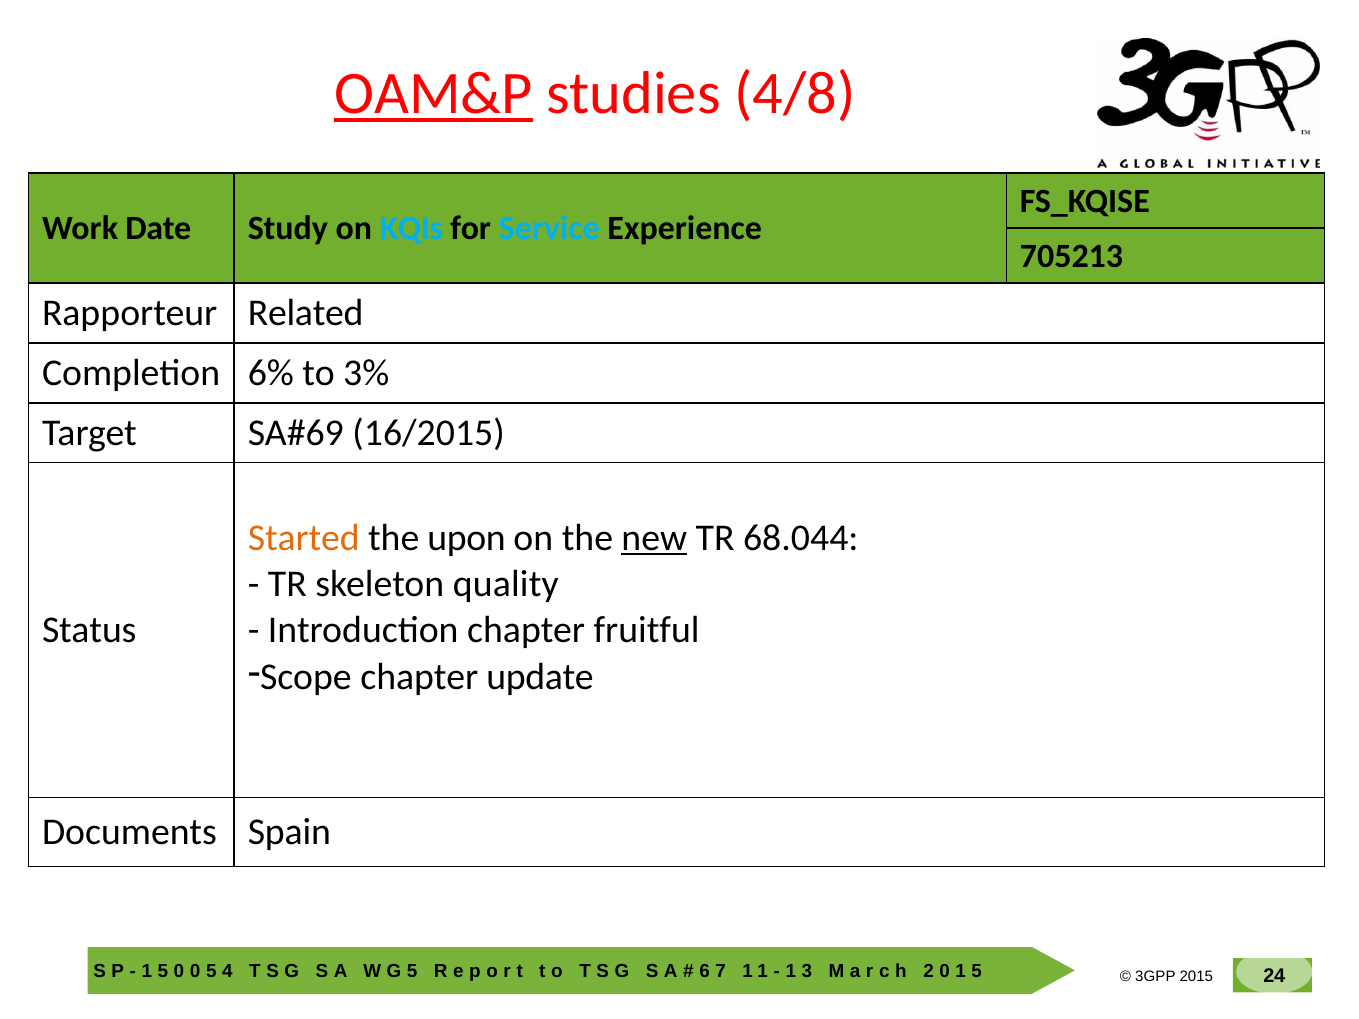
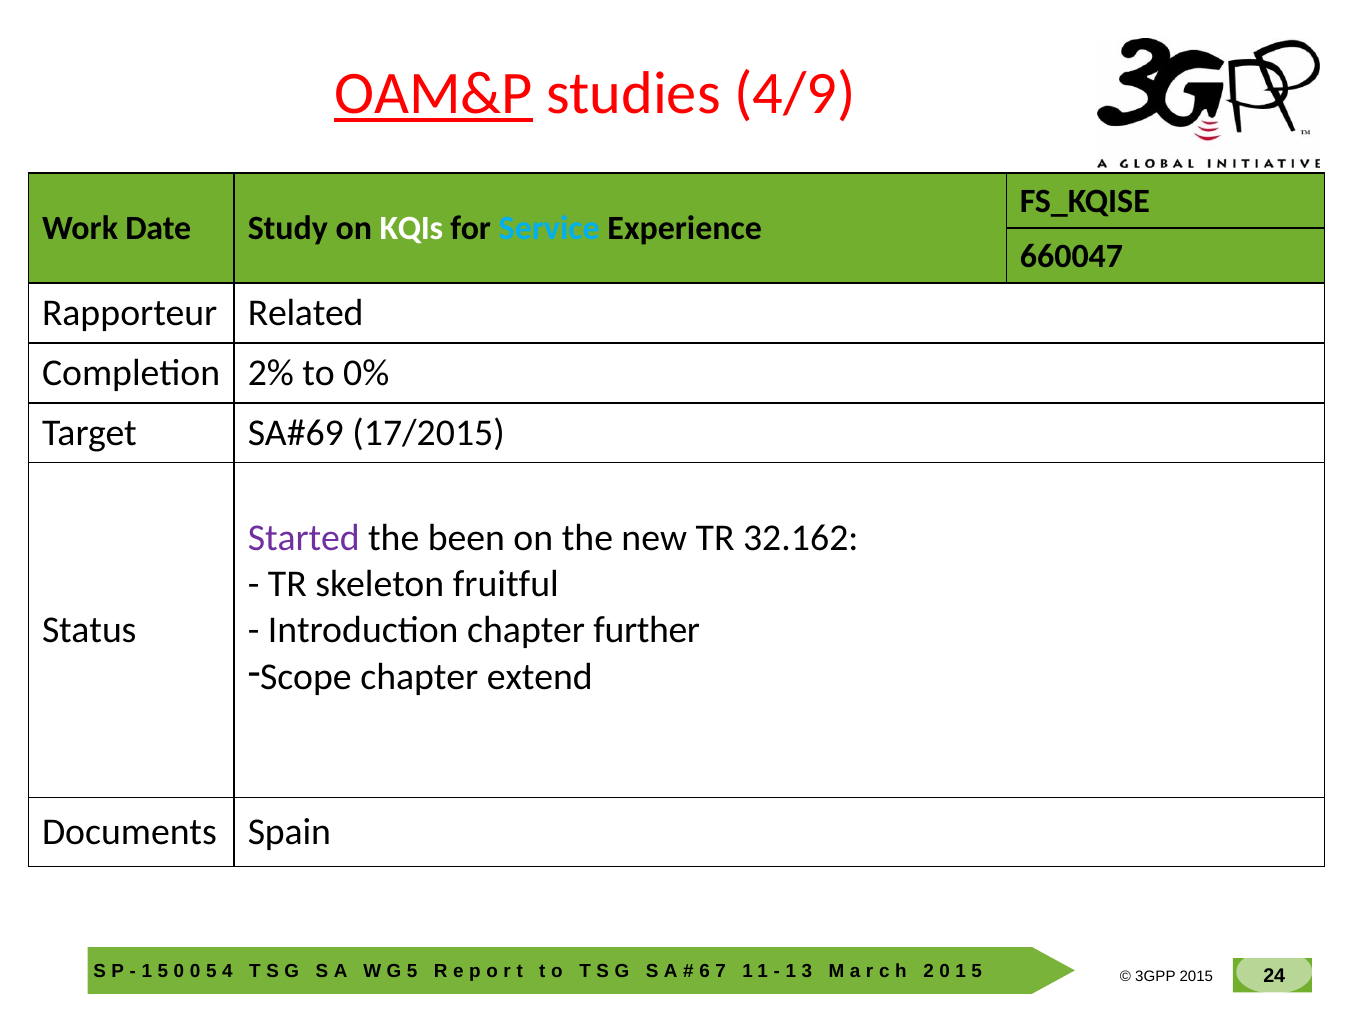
4/8: 4/8 -> 4/9 (795, 94)
KQIs colour: light blue -> white (411, 228)
705213: 705213 -> 660047 (1072, 256)
6%: 6% -> 2% (271, 373)
3%: 3% -> 0% (366, 373)
16/2015: 16/2015 -> 17/2015 (429, 433)
Started colour: orange -> purple (304, 538)
upon: upon -> been (466, 538)
new underline: present -> none (654, 538)
68.044: 68.044 -> 32.162 (801, 538)
quality: quality -> fruitful (506, 584)
fruitful: fruitful -> further (647, 631)
update: update -> extend (540, 677)
